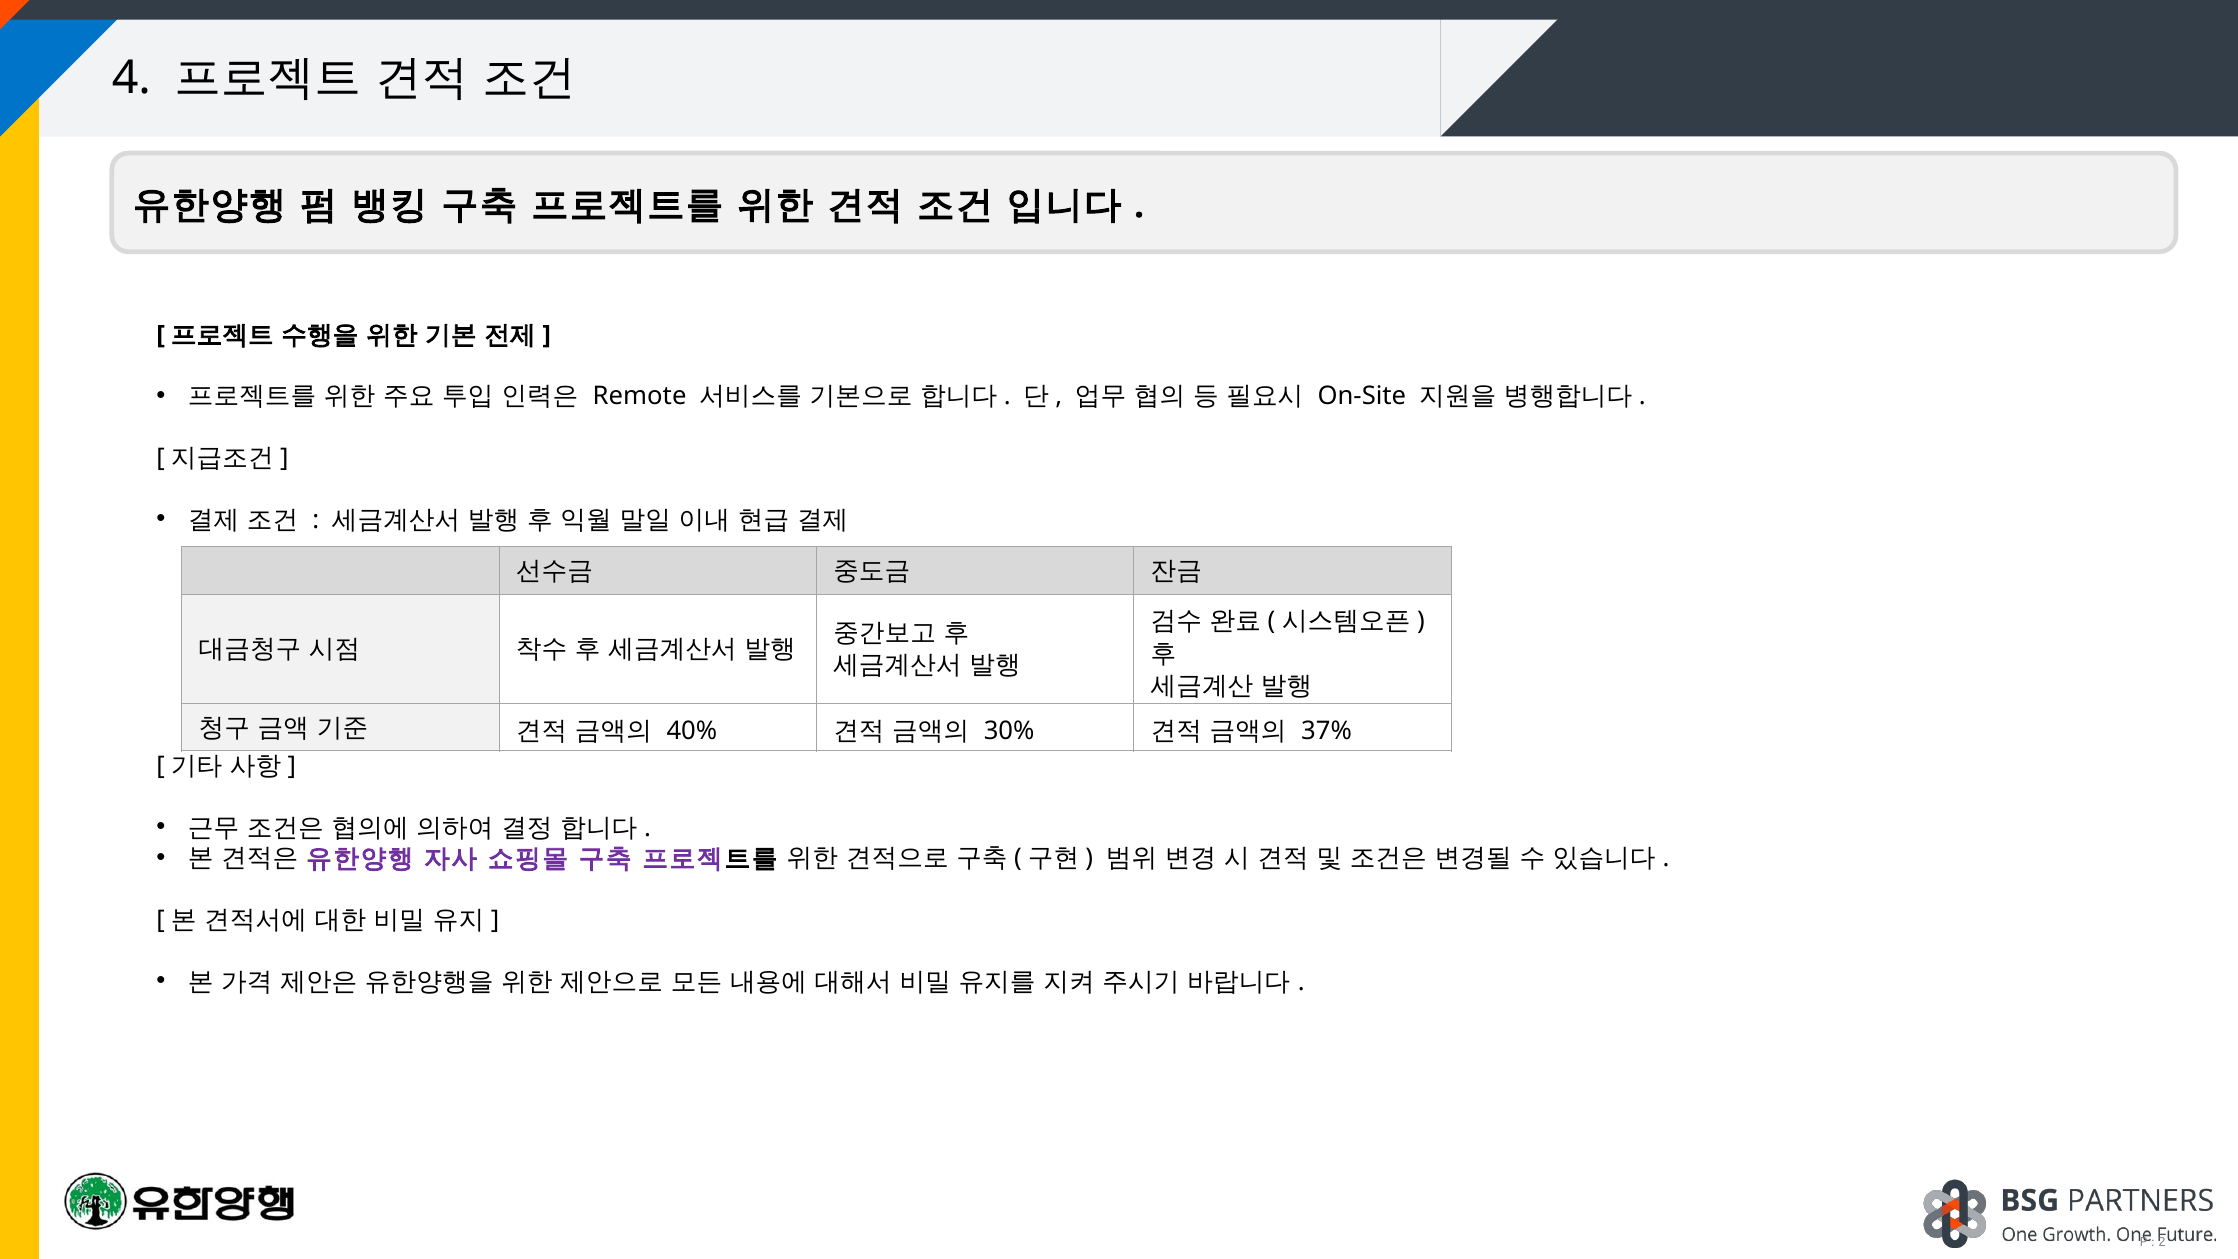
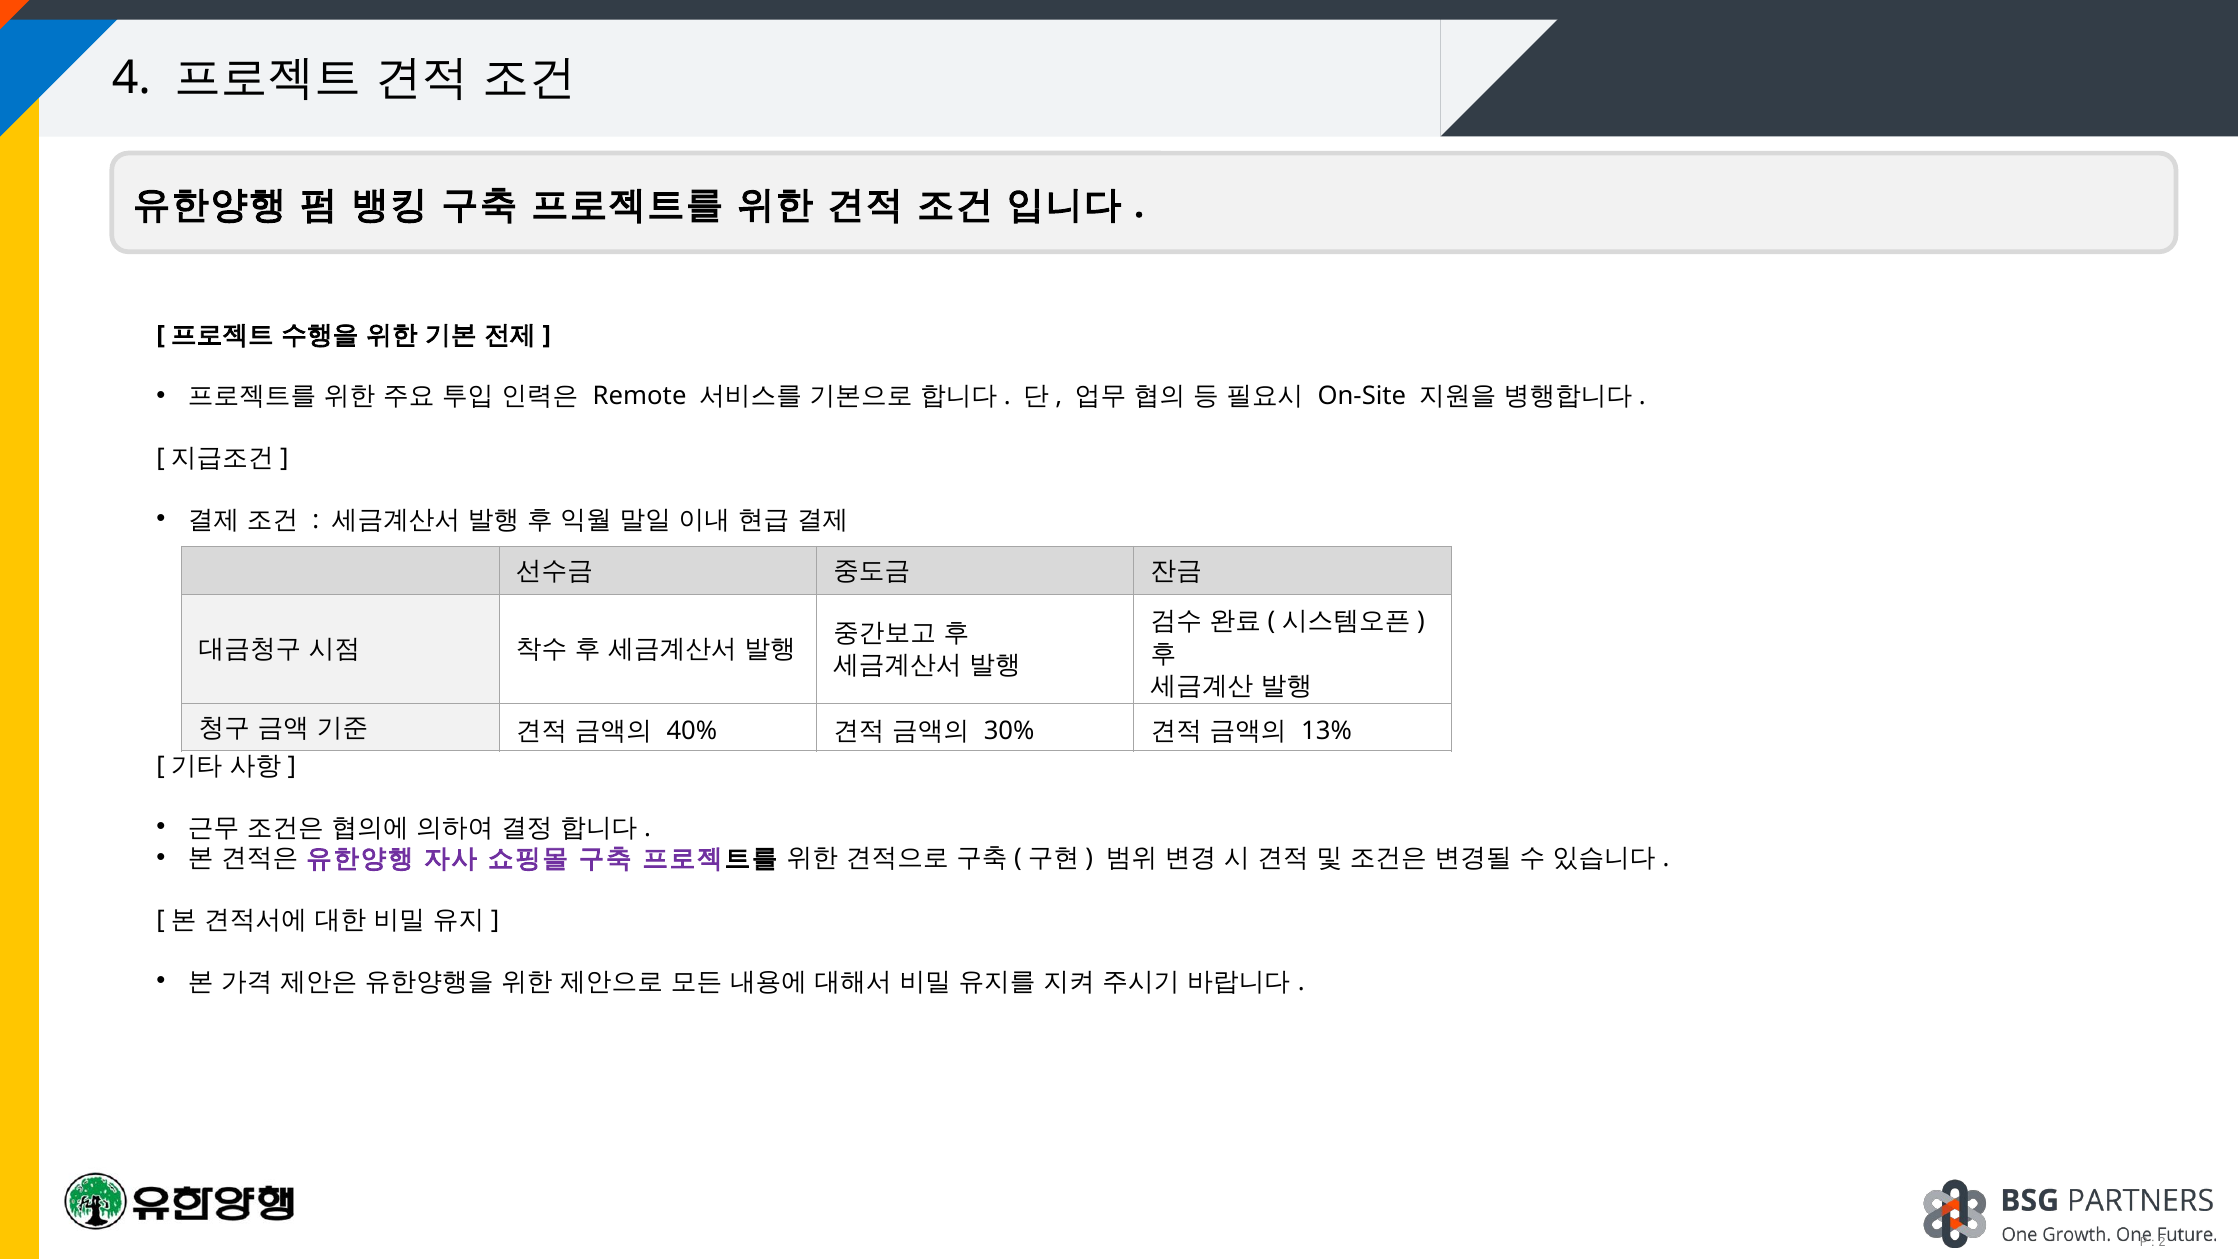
37%: 37% -> 13% (1326, 731)
